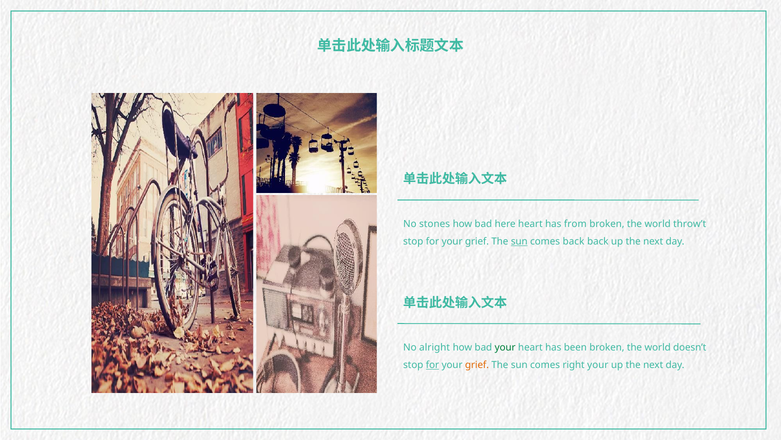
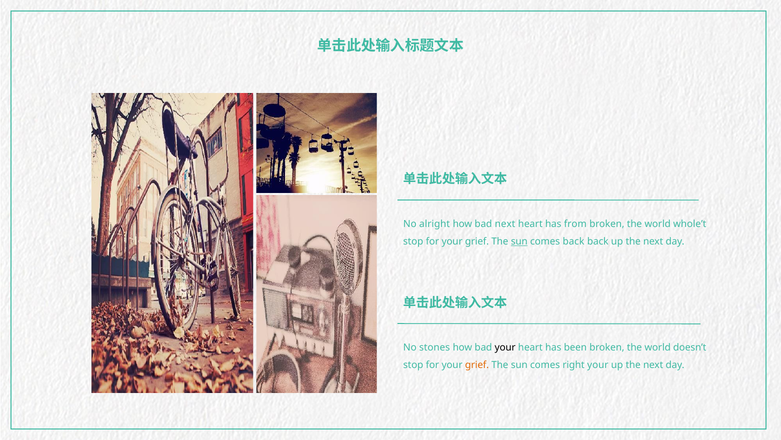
stones: stones -> alright (435, 224)
bad here: here -> next (505, 224)
throw’t: throw’t -> whole’t (690, 224)
alright: alright -> stones (435, 347)
your colour: green -> black (505, 347)
for underline: present -> none (432, 364)
